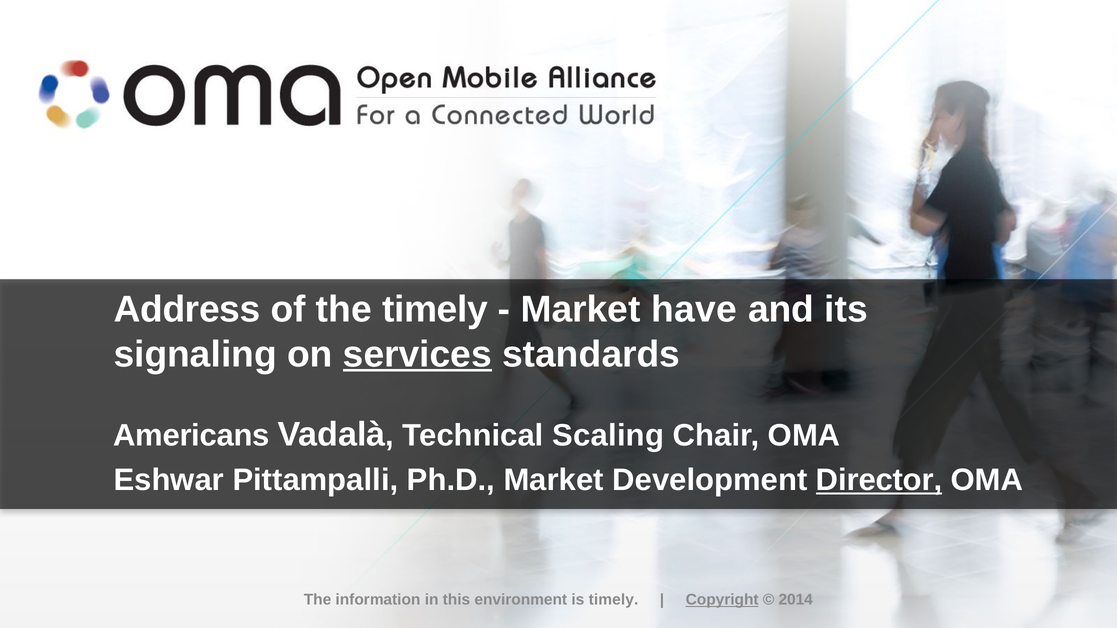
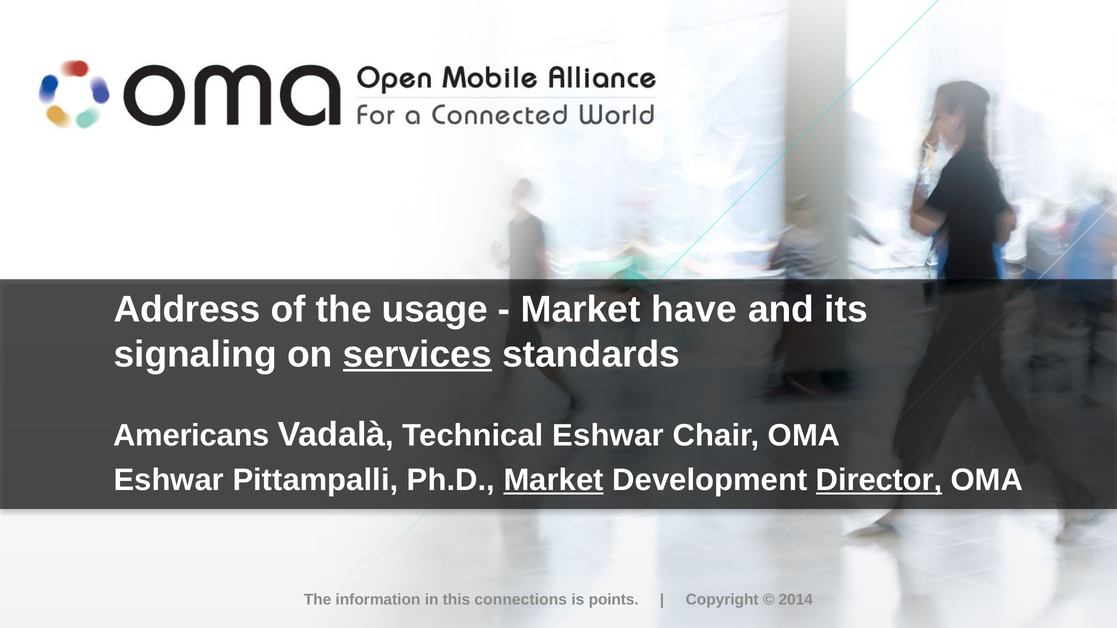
the timely: timely -> usage (435, 310)
Technical Scaling: Scaling -> Eshwar (608, 436)
Market underline: none -> present (554, 480)
environment: environment -> connections (521, 600)
is timely: timely -> points (614, 600)
Copyright underline: present -> none (722, 600)
